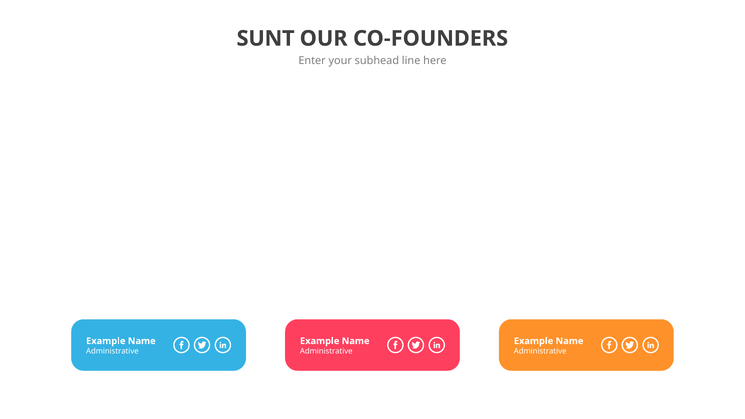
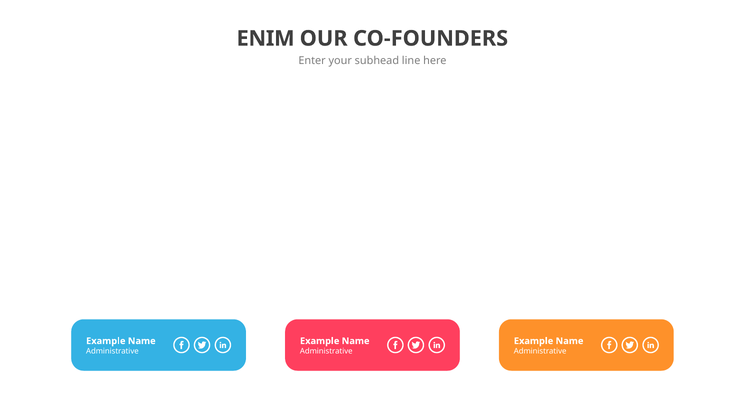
SUNT: SUNT -> ENIM (266, 38)
